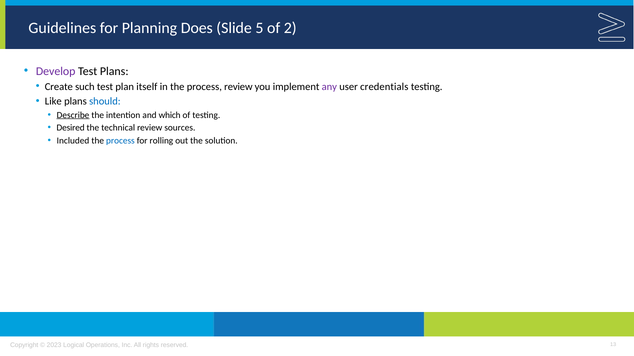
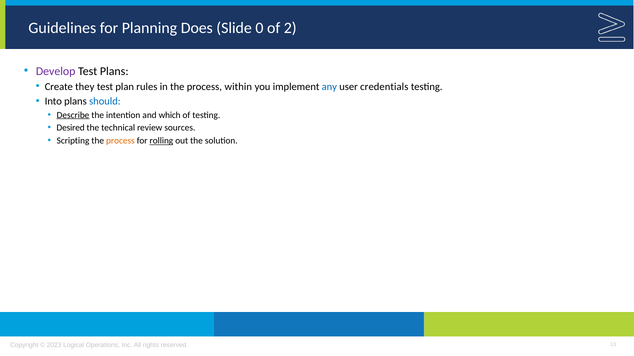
5: 5 -> 0 (259, 28)
such: such -> they (85, 87)
itself: itself -> rules (147, 87)
process review: review -> within (238, 87)
any colour: purple -> blue (329, 87)
Like: Like -> Into (53, 102)
Included: Included -> Scripting (73, 141)
process colour: blue -> orange (120, 141)
rolling underline: none -> present (161, 141)
